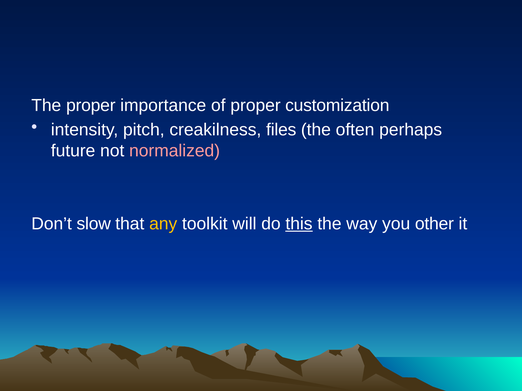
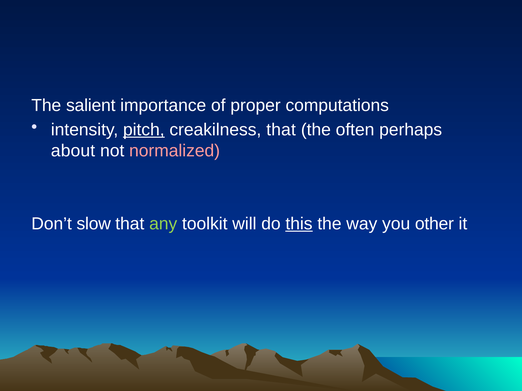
The proper: proper -> salient (91, 106)
customization: customization -> computations (337, 106)
pitch underline: none -> present (144, 130)
creakilness files: files -> that (281, 130)
future: future -> about (73, 151)
any colour: yellow -> light green (163, 224)
